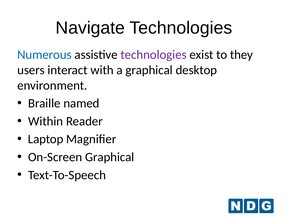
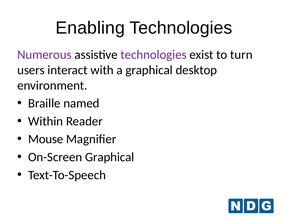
Navigate: Navigate -> Enabling (90, 28)
Numerous colour: blue -> purple (44, 55)
they: they -> turn (241, 55)
Laptop: Laptop -> Mouse (46, 139)
